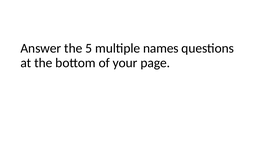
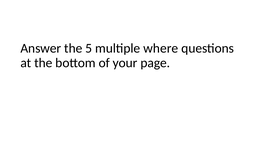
names: names -> where (161, 48)
